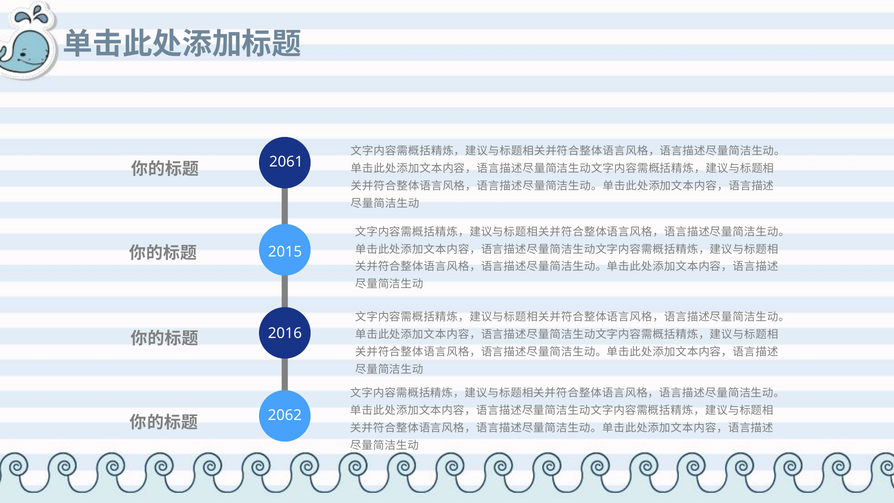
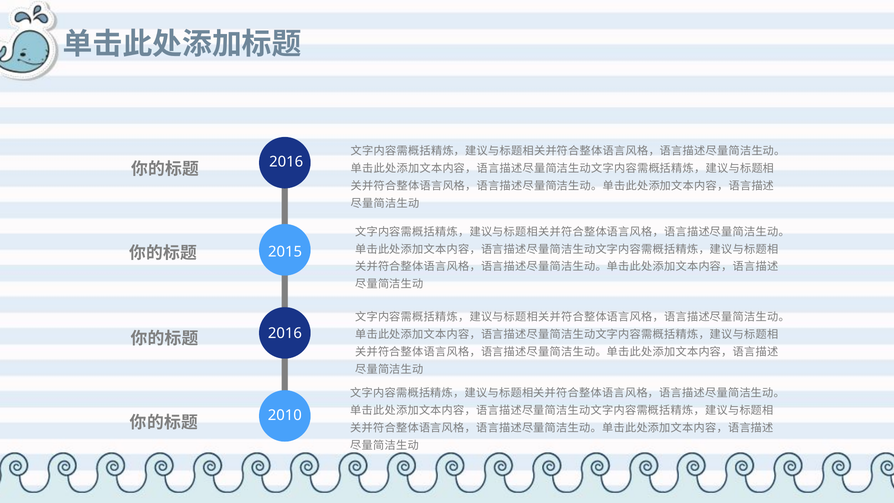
2061: 2061 -> 2016 (286, 162)
2062: 2062 -> 2010 (285, 415)
